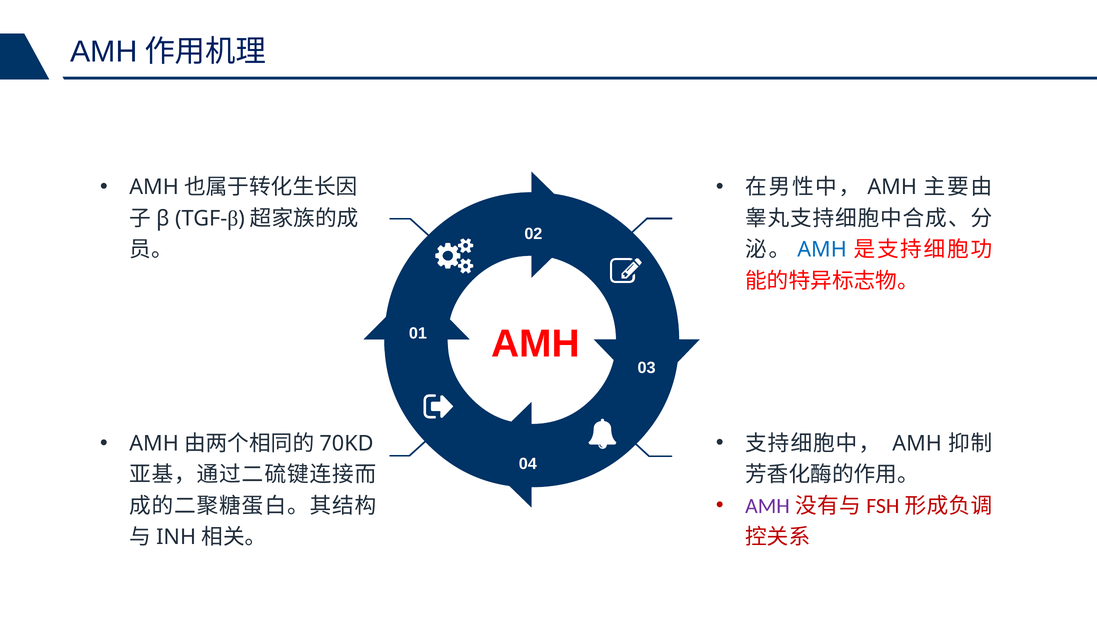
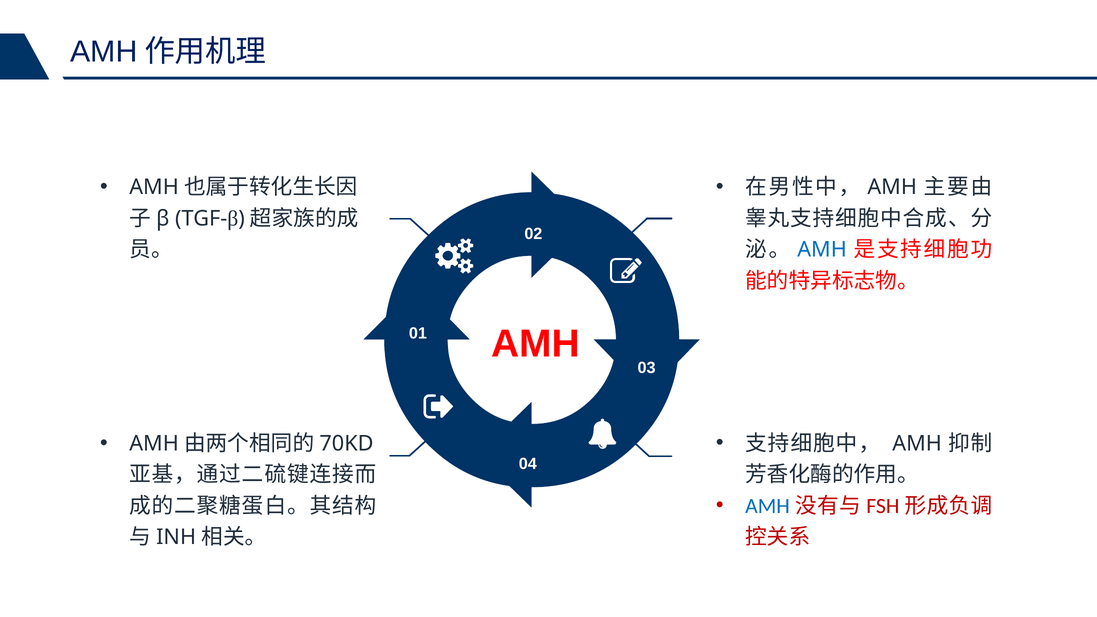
AMH colour: purple -> blue (768, 506)
